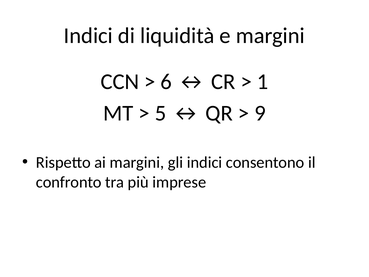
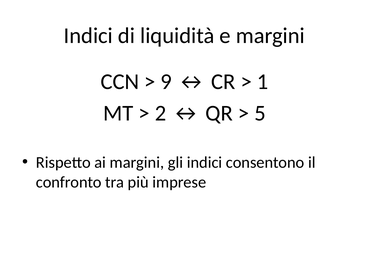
6: 6 -> 9 (166, 82)
5: 5 -> 2 (160, 113)
9: 9 -> 5 (260, 113)
